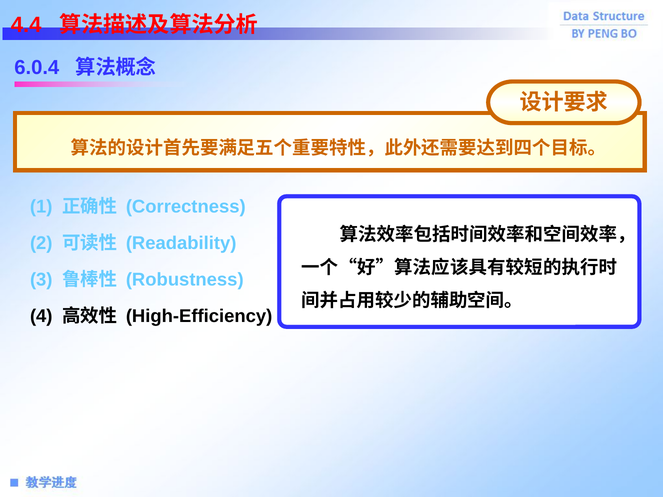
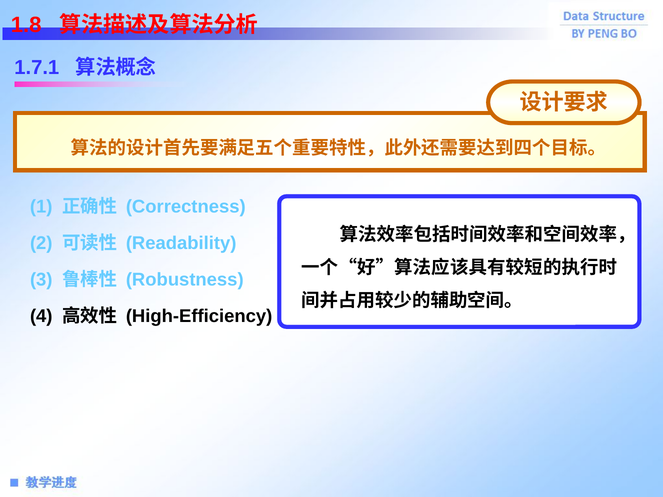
4.4: 4.4 -> 1.8 (26, 25)
6.0.4: 6.0.4 -> 1.7.1 (37, 68)
